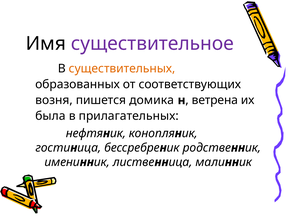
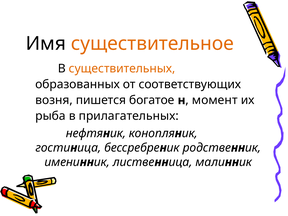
существительное colour: purple -> orange (152, 44)
домика: домика -> богатое (152, 100)
ветрена: ветрена -> момент (215, 100)
была: была -> рыба (50, 116)
